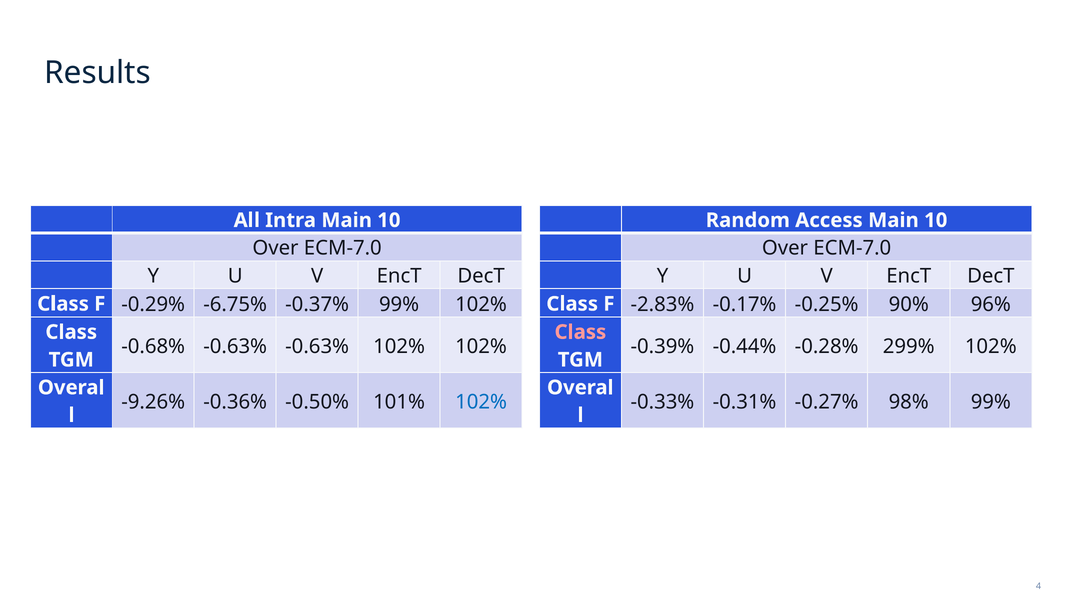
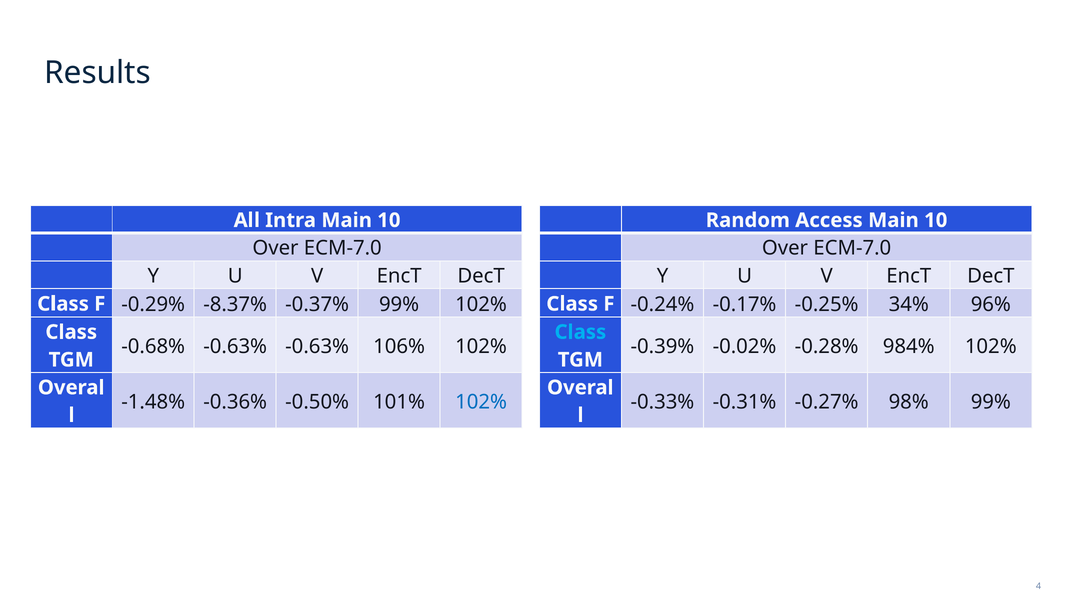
-6.75%: -6.75% -> -8.37% (235, 304)
-2.83%: -2.83% -> -0.24% (662, 304)
90%: 90% -> 34% (909, 304)
Class colour: pink -> light blue (580, 332)
-0.63% 102%: 102% -> 106% (399, 346)
-0.44%: -0.44% -> -0.02% (745, 346)
299%: 299% -> 984% (909, 346)
-9.26%: -9.26% -> -1.48% (153, 402)
